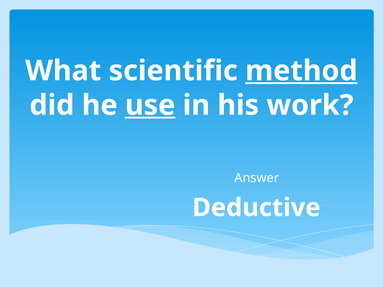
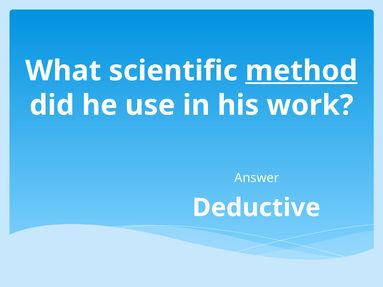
use underline: present -> none (150, 105)
